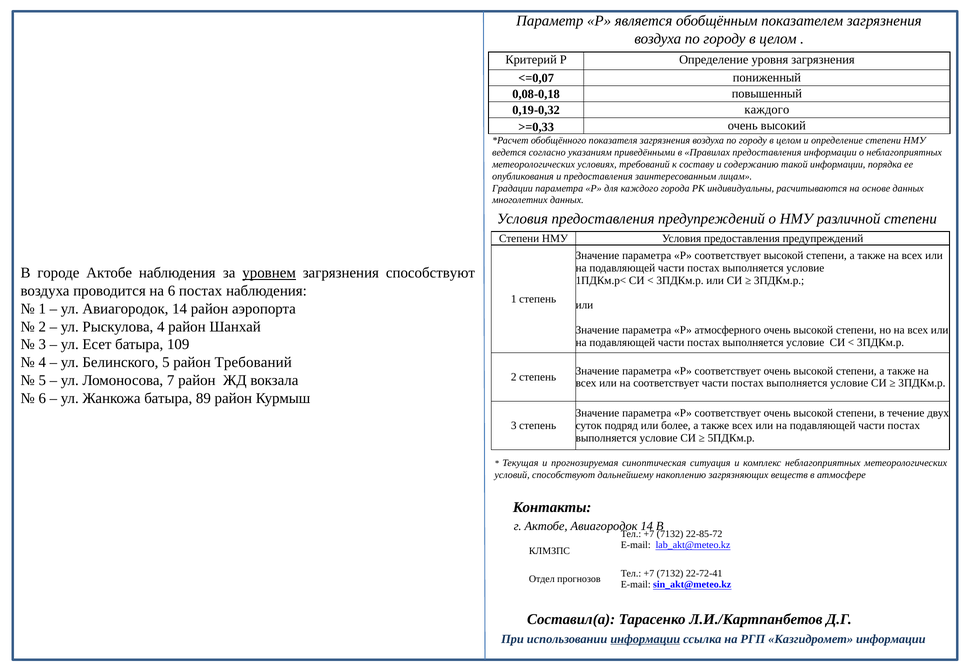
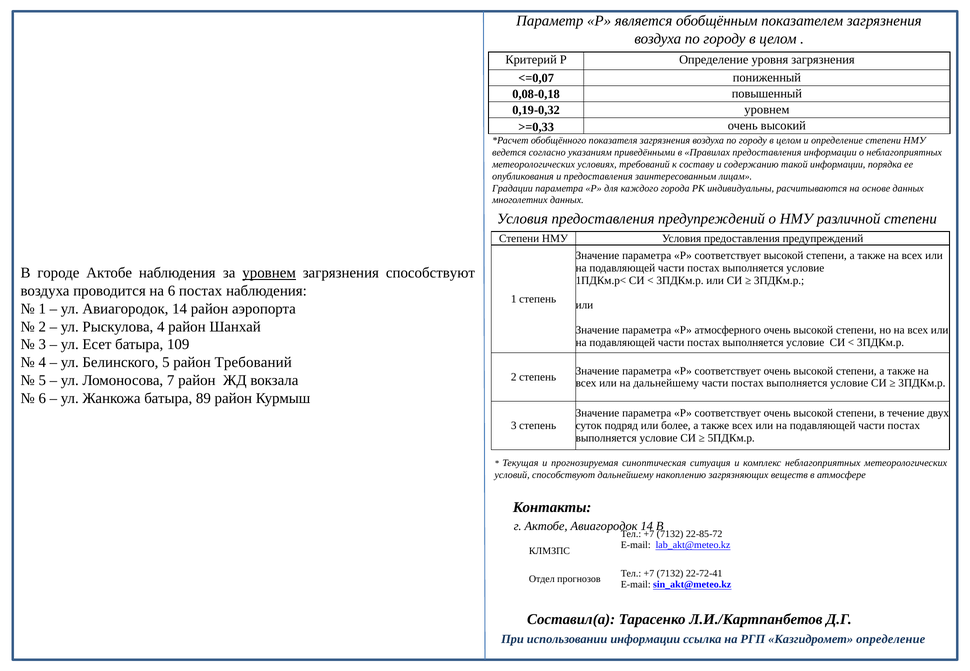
0,19-0,32 каждого: каждого -> уровнем (767, 110)
на соответствует: соответствует -> дальнейшему (666, 384)
информации underline: present -> none (645, 639)
Казгидромет информации: информации -> определение (891, 639)
